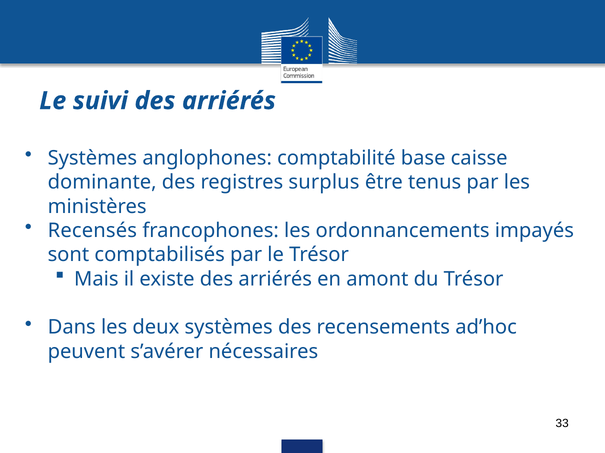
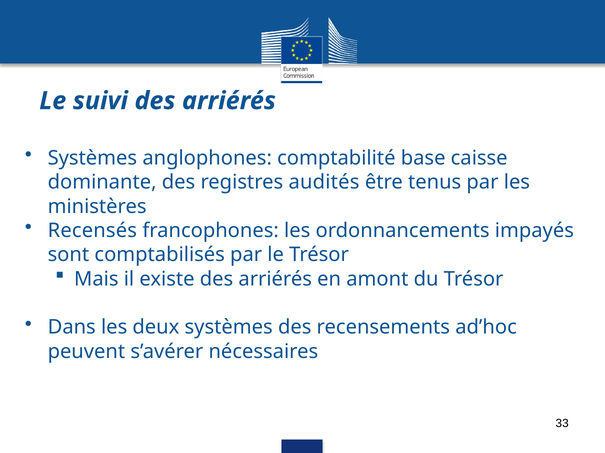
surplus: surplus -> audités (324, 183)
